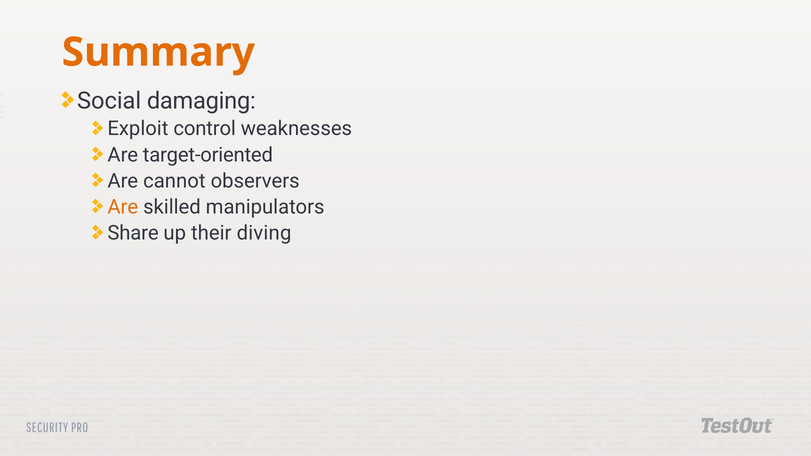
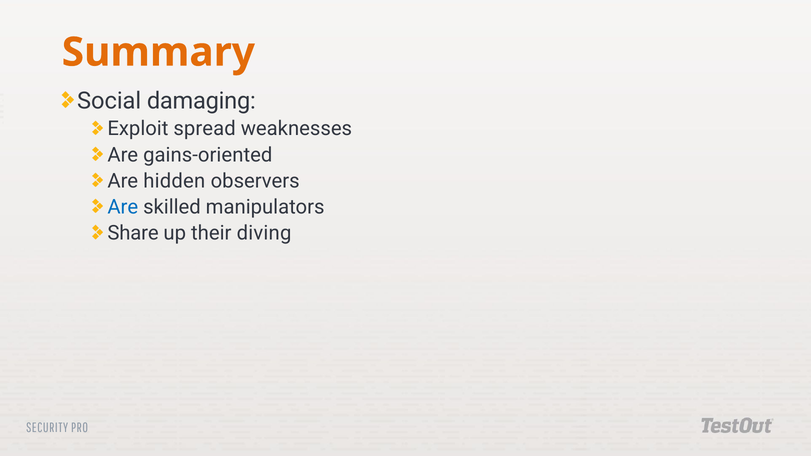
control: control -> spread (205, 129)
target-oriented: target-oriented -> gains-oriented (208, 155)
cannot: cannot -> hidden (174, 181)
Are colour: orange -> blue (123, 207)
